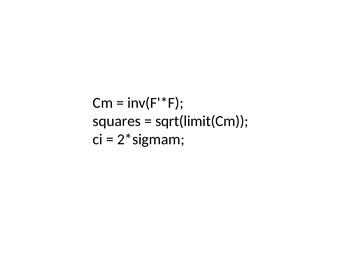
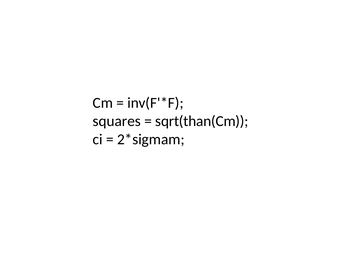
sqrt(limit(Cm: sqrt(limit(Cm -> sqrt(than(Cm (202, 121)
